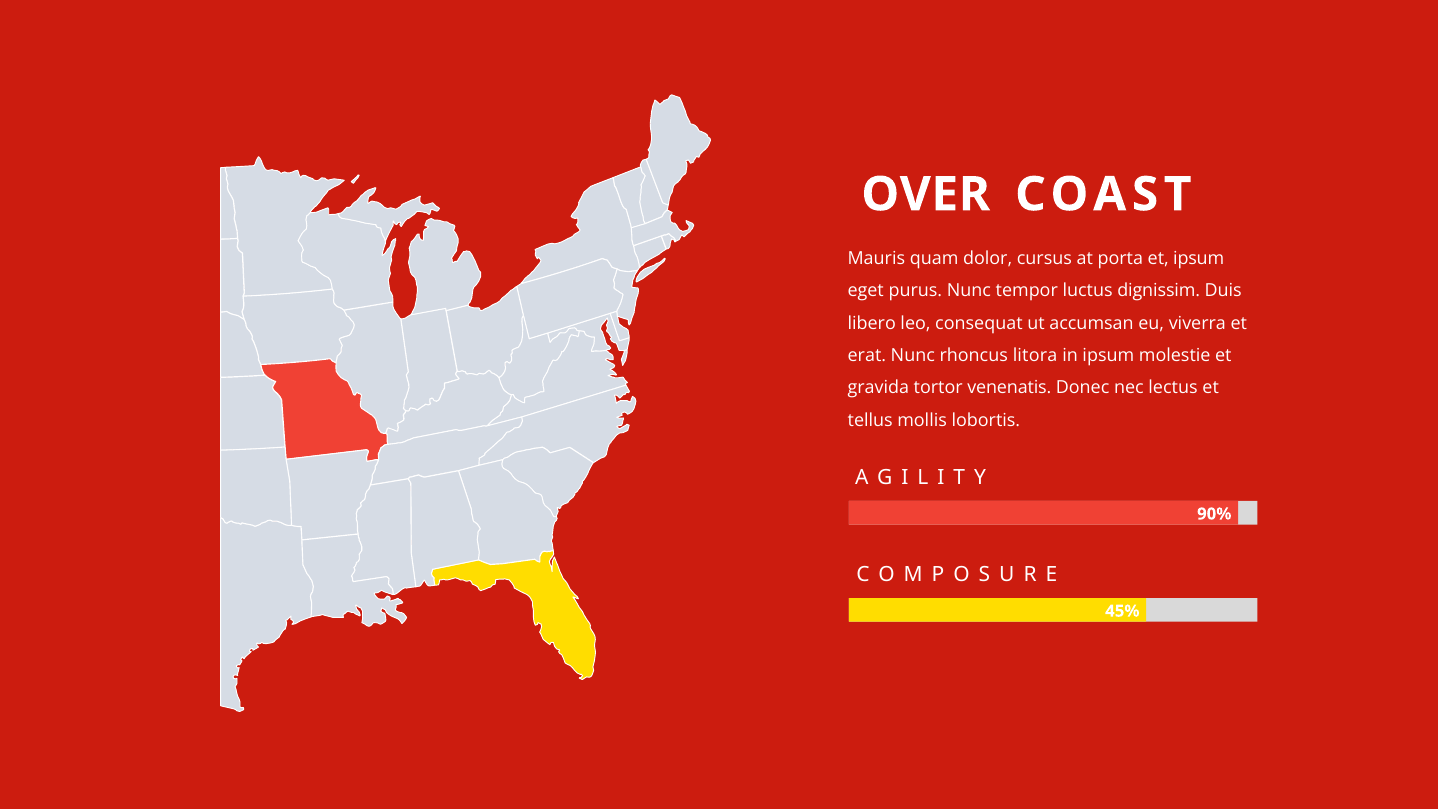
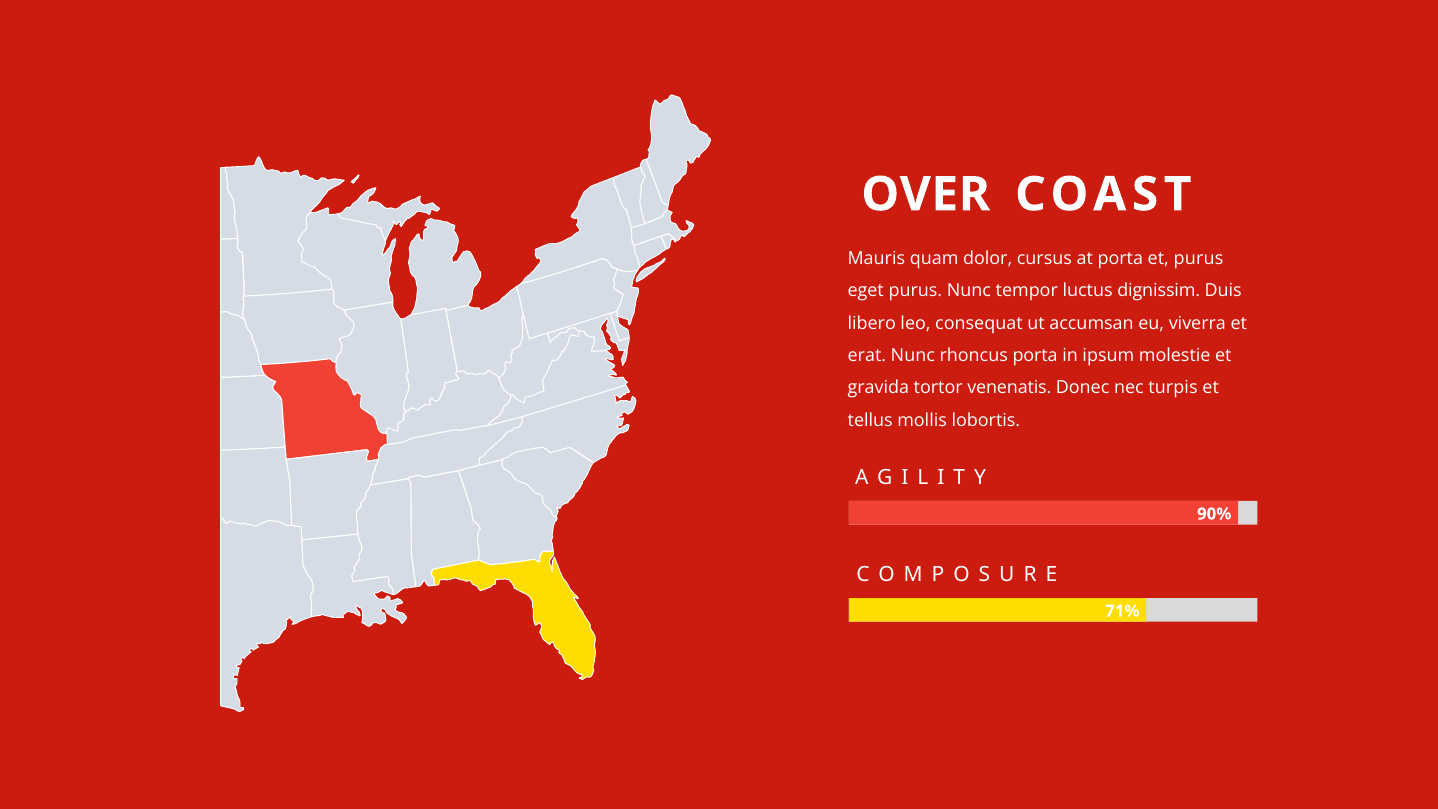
et ipsum: ipsum -> purus (1199, 259)
rhoncus litora: litora -> porta (1035, 356)
lectus: lectus -> turpis (1173, 388)
45%: 45% -> 71% (1122, 611)
